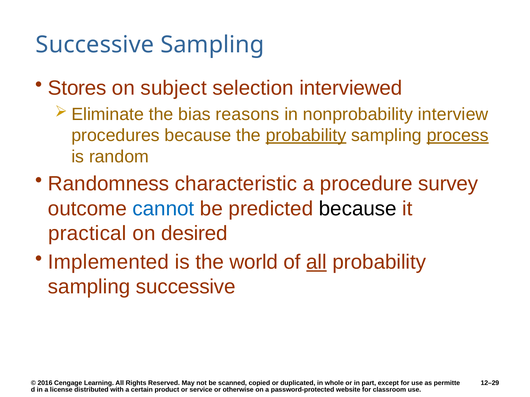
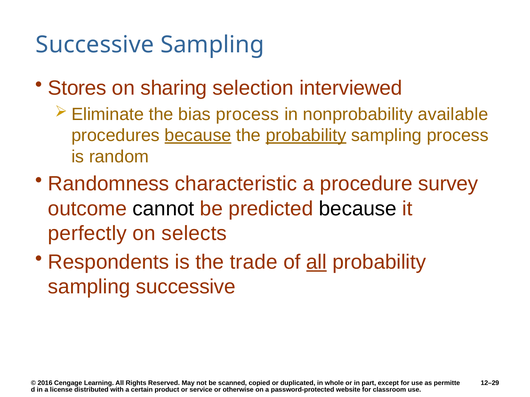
subject: subject -> sharing (174, 88)
bias reasons: reasons -> process (247, 114)
interview: interview -> available (453, 114)
because underline: none -> present (198, 136)
process underline: present -> none (458, 136)
cannot colour: blue -> black (163, 209)
practical: practical -> perfectly (87, 234)
desired: desired -> selects (194, 234)
Implemented: Implemented -> Respondents (109, 262)
world: world -> trade (254, 262)
